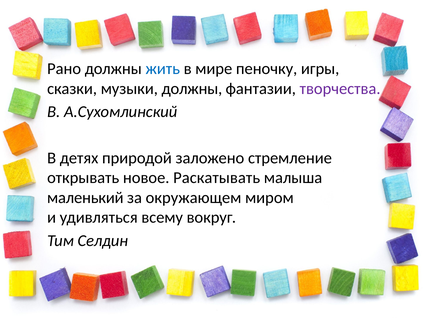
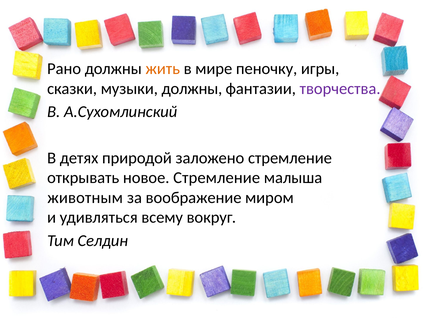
жить colour: blue -> orange (163, 69)
новое Раскатывать: Раскатывать -> Стремление (217, 178)
маленький: маленький -> животным (85, 197)
окружающем: окружающем -> воображение (194, 197)
